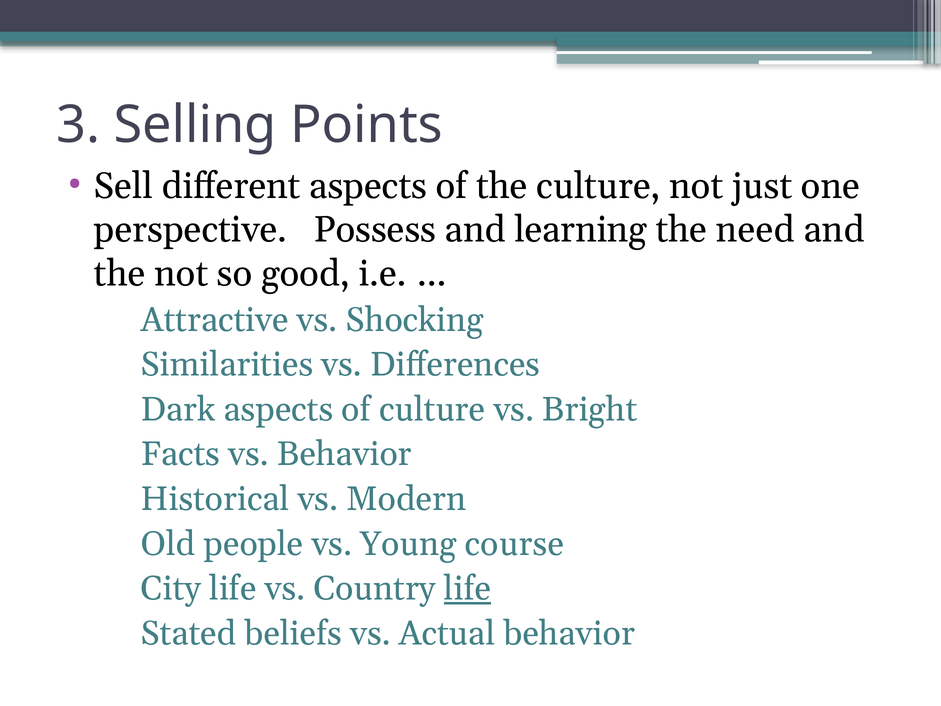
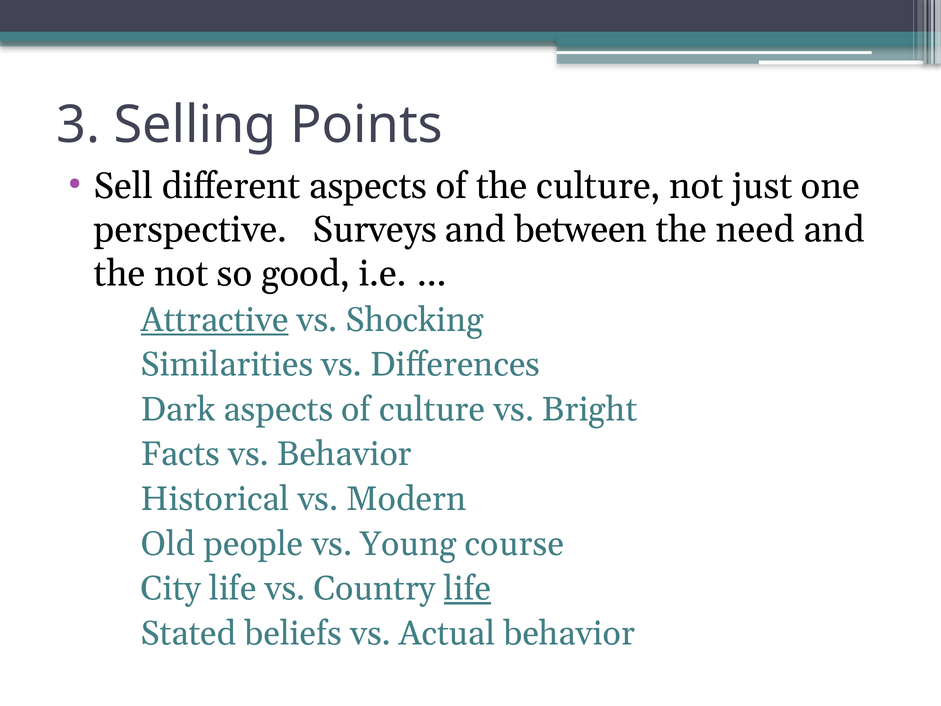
Possess: Possess -> Surveys (375, 230)
learning: learning -> between (581, 230)
Attractive underline: none -> present (215, 320)
